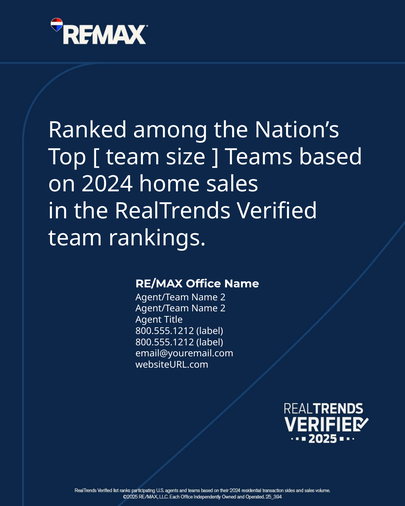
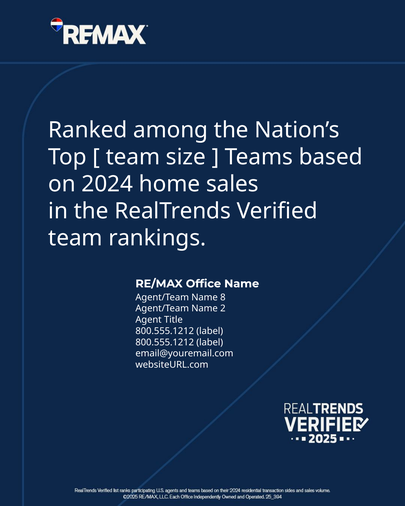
2: 2 -> 8 (223, 297)
